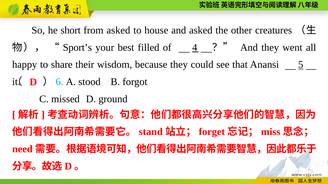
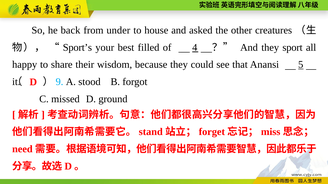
short: short -> back (71, 30)
from asked: asked -> under (118, 30)
went: went -> sport (293, 48)
6: 6 -> 9 (59, 82)
